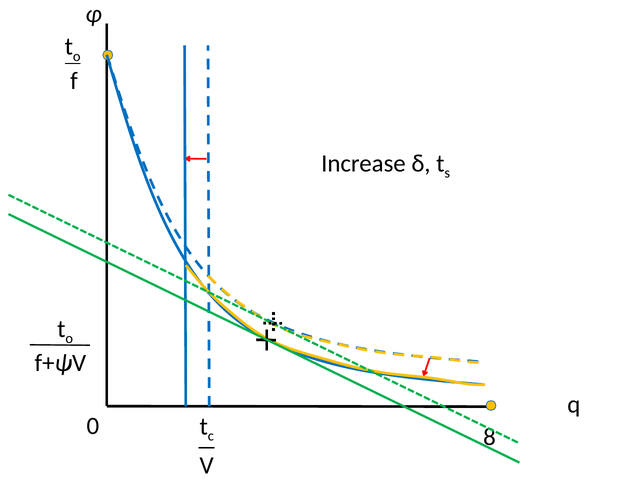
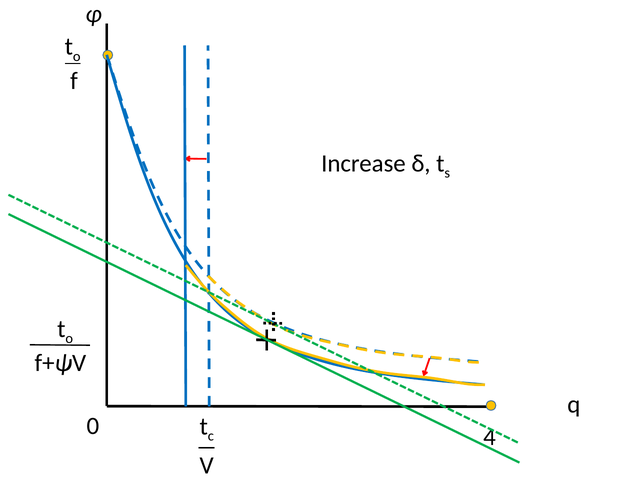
8: 8 -> 4 (489, 437)
